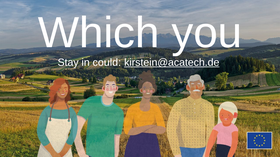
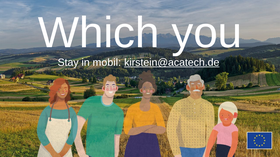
could: could -> mobil (107, 63)
